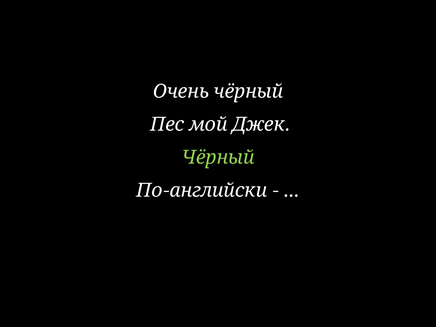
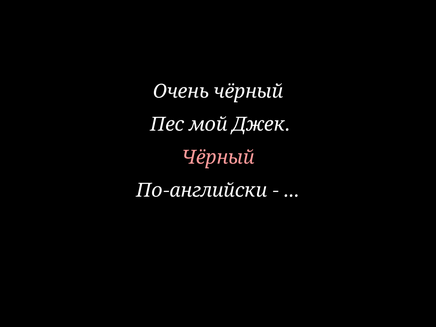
Чёрный colour: light green -> pink (218, 157)
